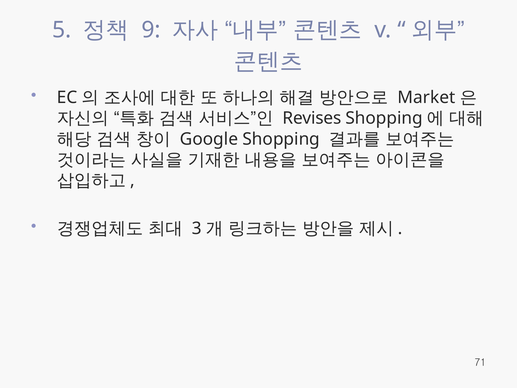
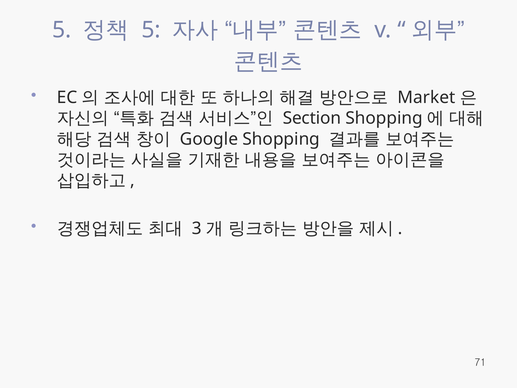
9: 9 -> 5 (151, 30)
Revises: Revises -> Section (312, 118)
